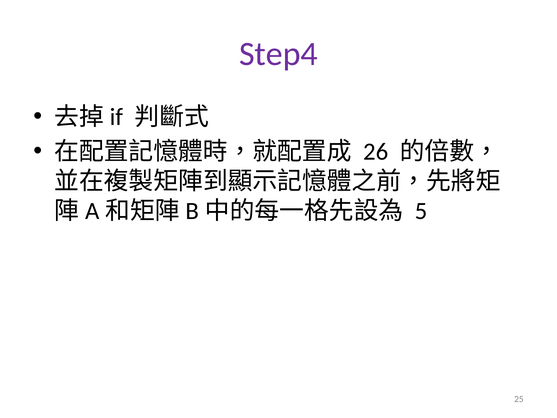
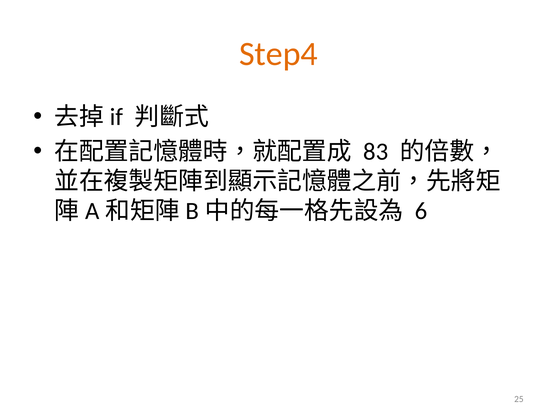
Step4 colour: purple -> orange (278, 54)
26: 26 -> 83 (376, 152)
5: 5 -> 6 (421, 211)
